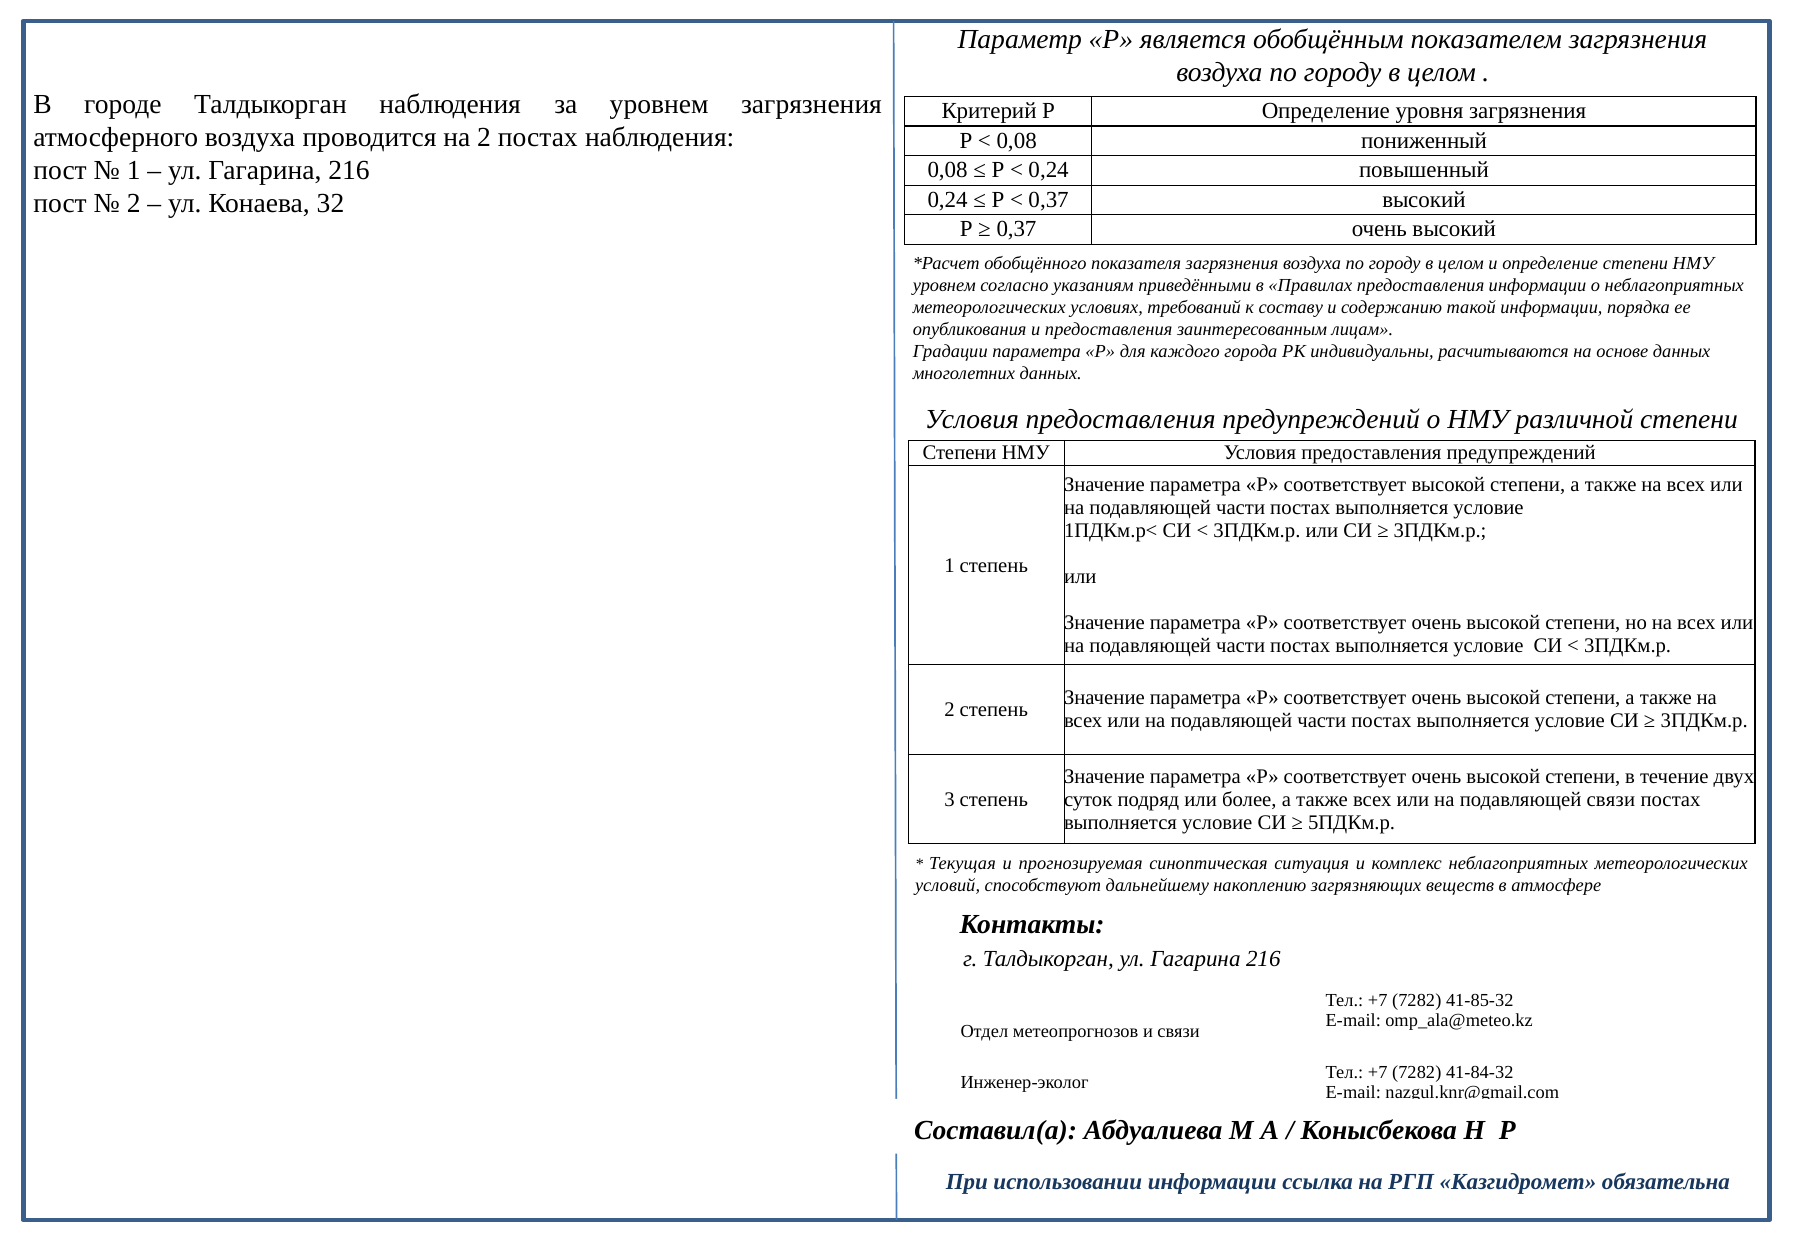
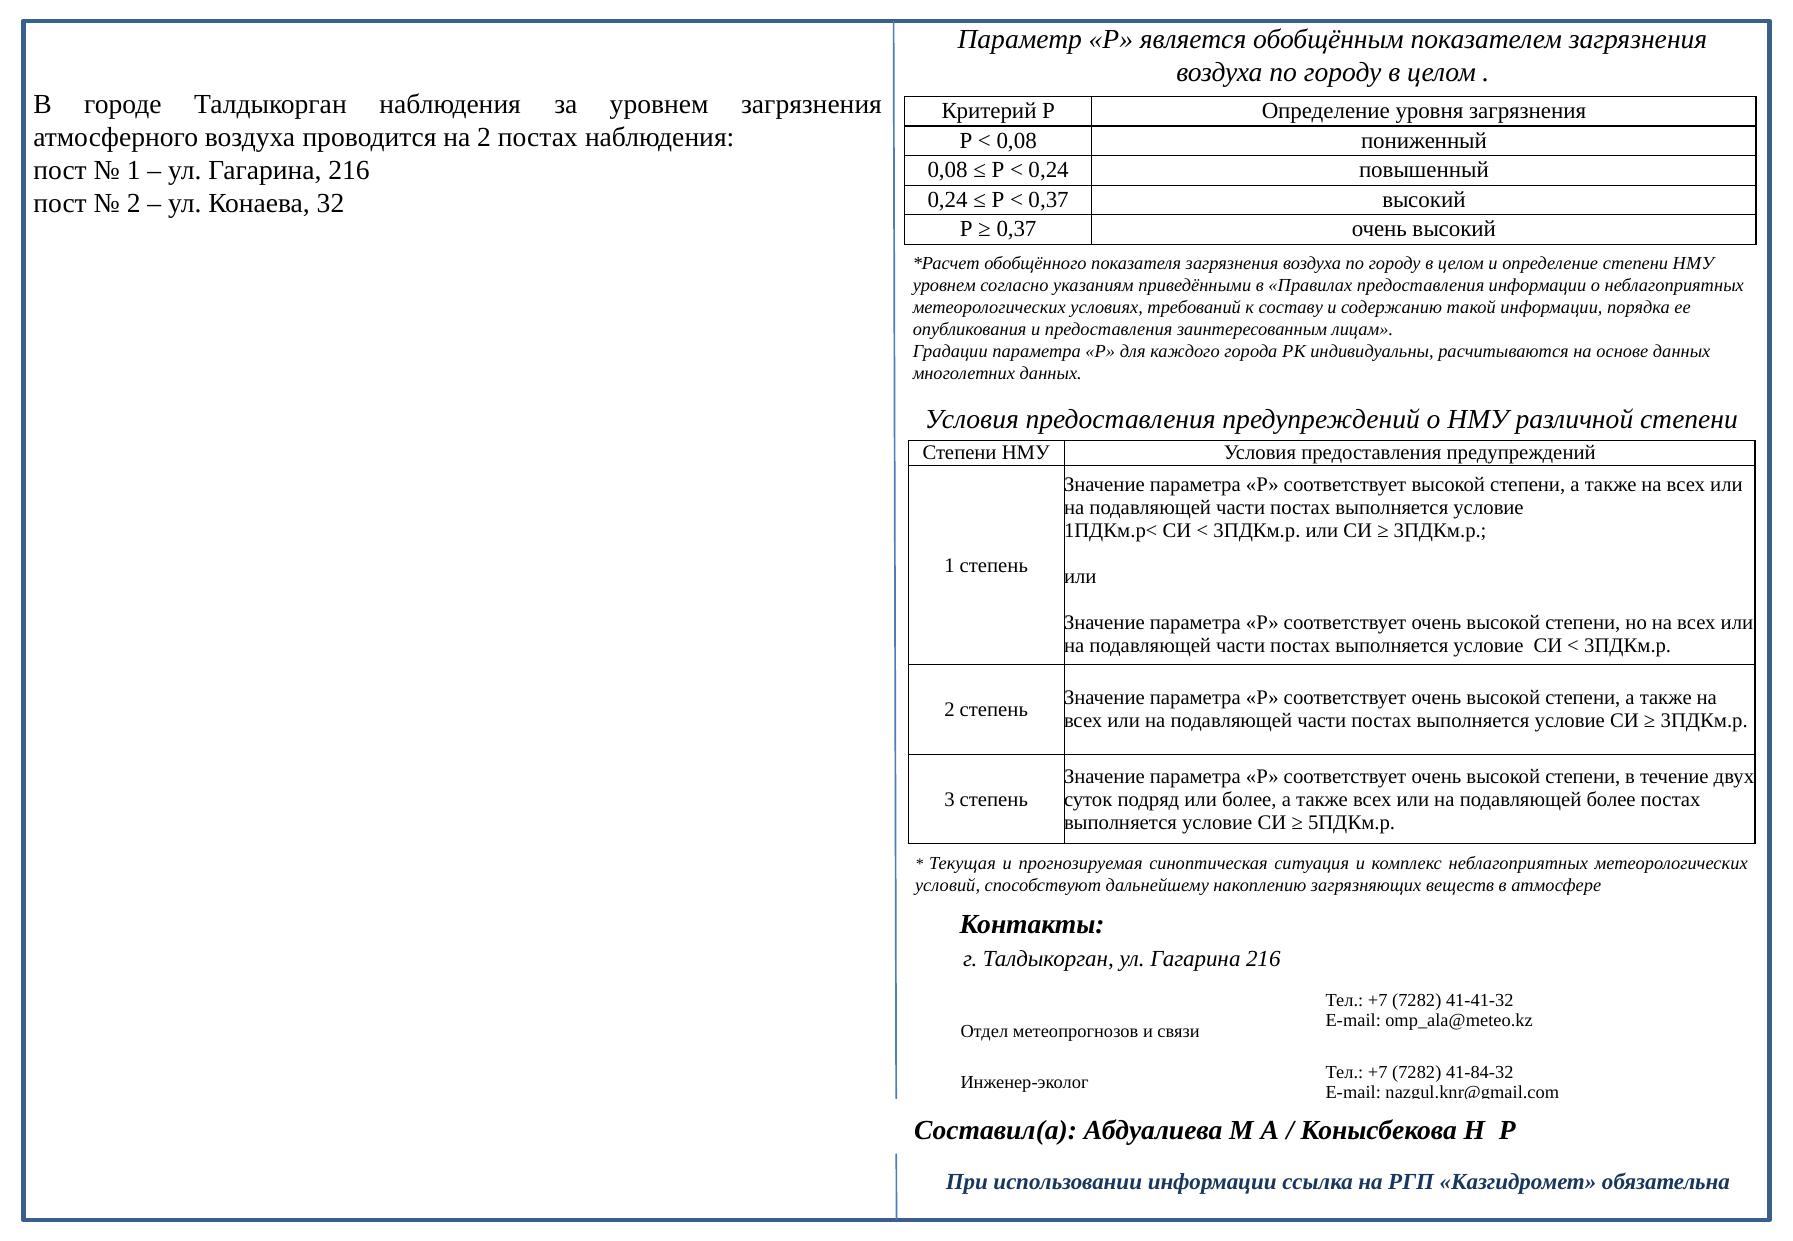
подавляющей связи: связи -> более (1611, 799)
41-85-32: 41-85-32 -> 41-41-32 (1480, 1001)
